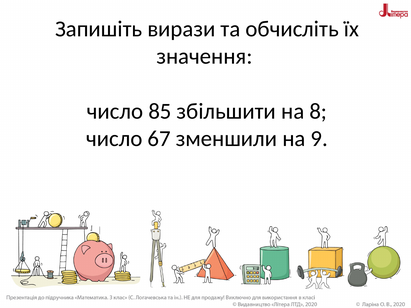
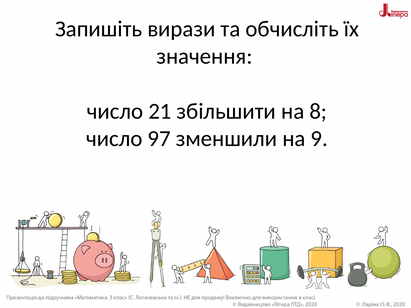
85: 85 -> 21 (160, 111)
67: 67 -> 97 (159, 139)
